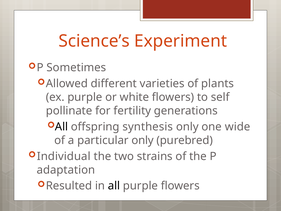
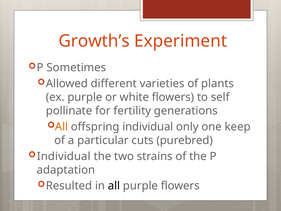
Science’s: Science’s -> Growth’s (94, 41)
All colour: black -> orange (62, 127)
offspring synthesis: synthesis -> individual (148, 127)
wide: wide -> keep (238, 127)
particular only: only -> cuts (143, 140)
